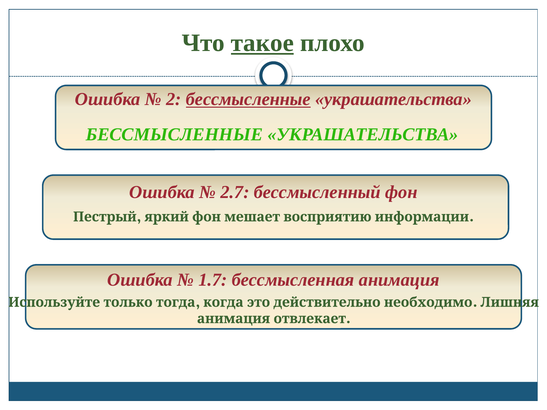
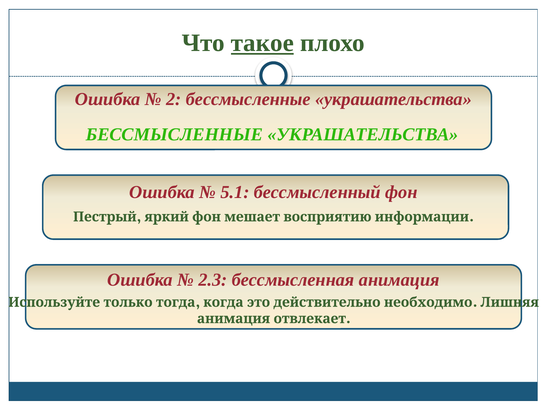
бессмысленные underline: present -> none (248, 99)
2.7: 2.7 -> 5.1 (235, 192)
1.7: 1.7 -> 2.3 (213, 280)
